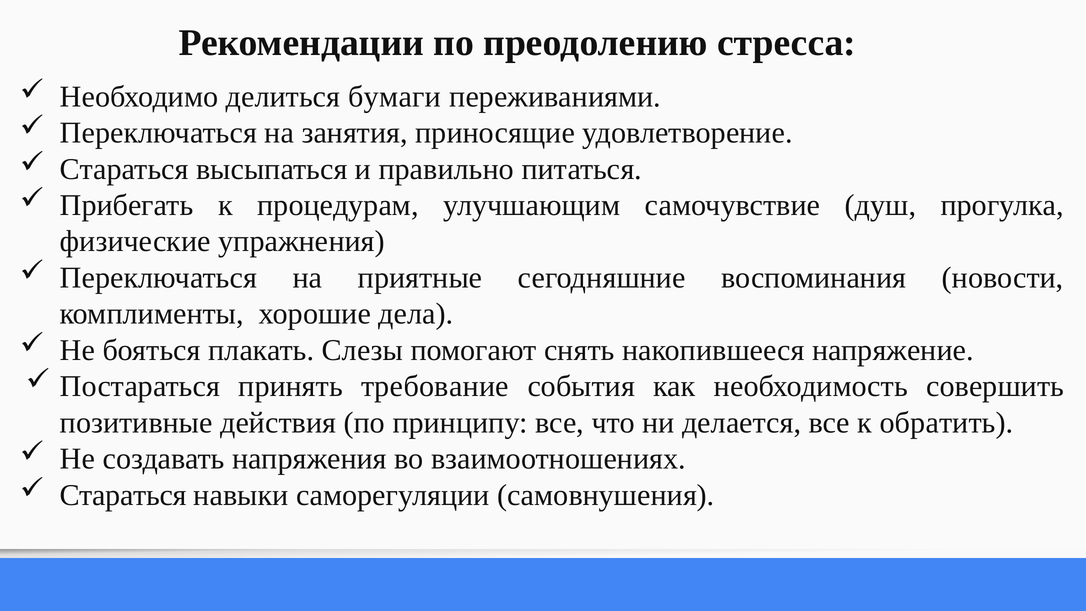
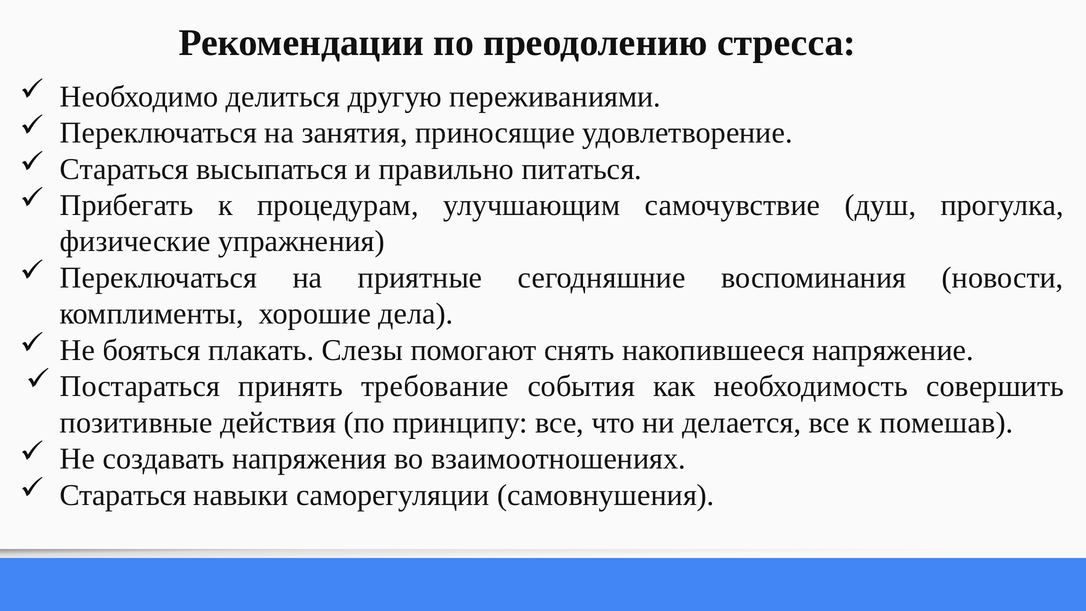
бумаги: бумаги -> другую (395, 97)
обратить: обратить -> помешав (947, 423)
